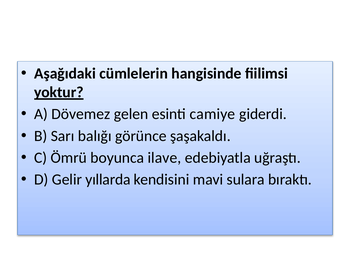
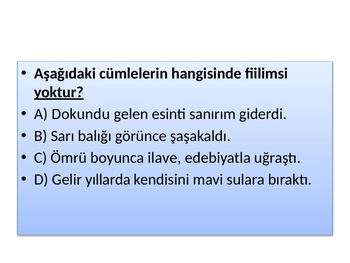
Dövemez: Dövemez -> Dokundu (81, 114)
camiye: camiye -> sanırım (213, 114)
